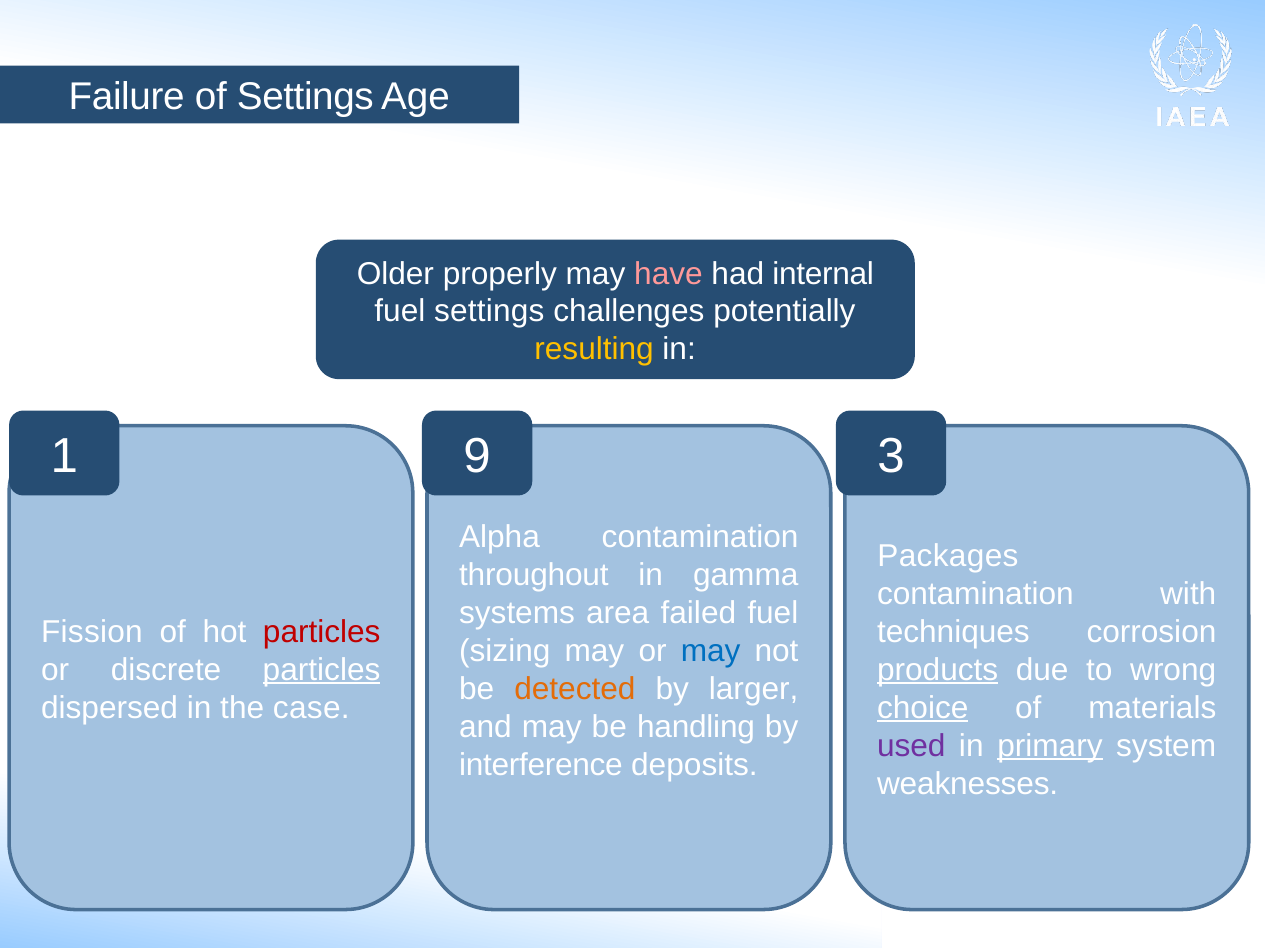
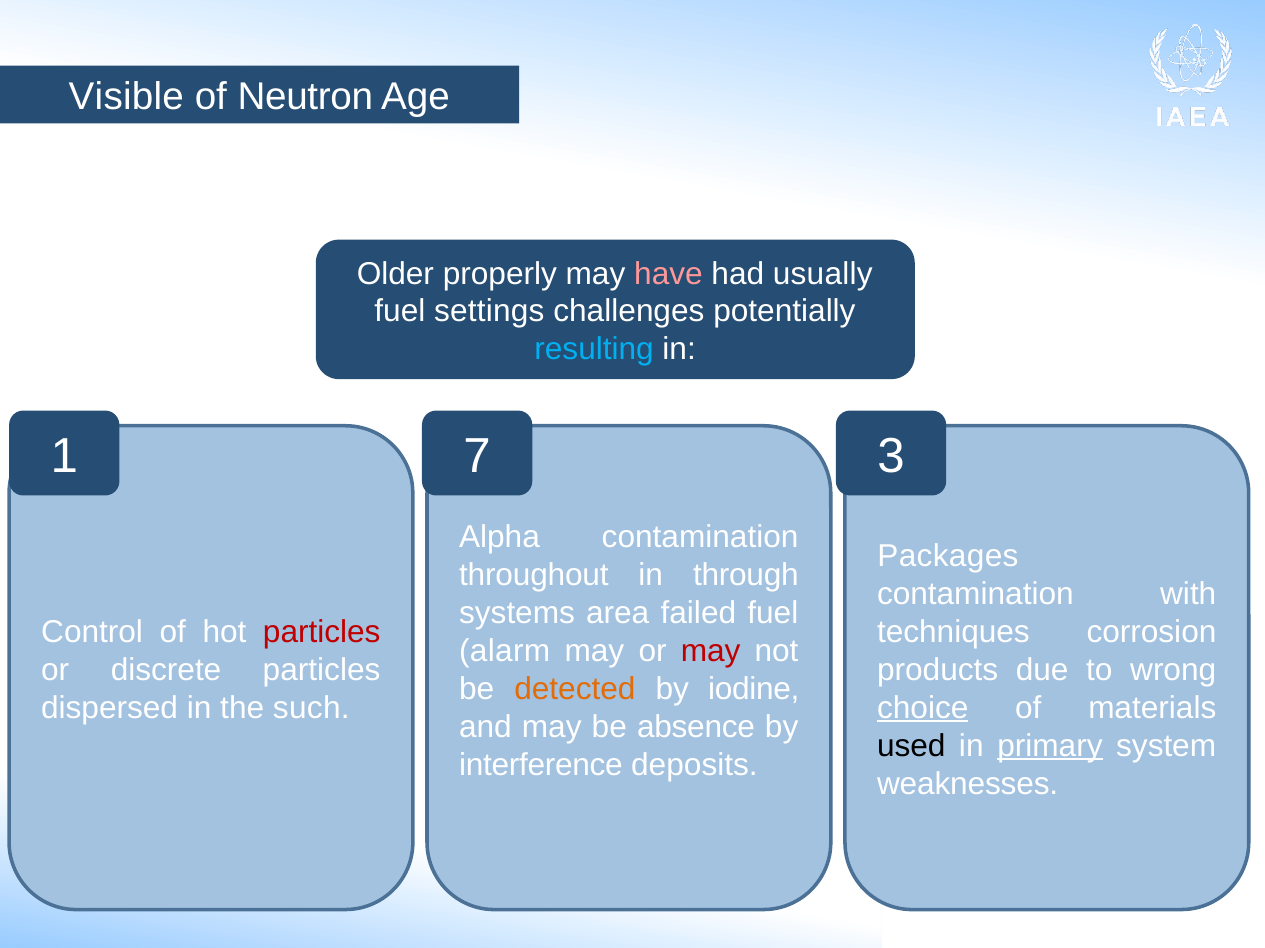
Failure: Failure -> Visible (126, 97)
of Settings: Settings -> Neutron (305, 97)
internal: internal -> usually (823, 274)
resulting colour: yellow -> light blue (594, 350)
9: 9 -> 7 (477, 457)
gamma: gamma -> through (746, 575)
Fission: Fission -> Control (92, 632)
sizing: sizing -> alarm (505, 651)
may colour: blue -> red (711, 651)
particles underline: present -> none (322, 670)
products underline: present -> none (938, 670)
larger: larger -> iodine (754, 689)
case: case -> such (311, 708)
handling: handling -> absence (696, 727)
used colour: purple -> black (911, 746)
